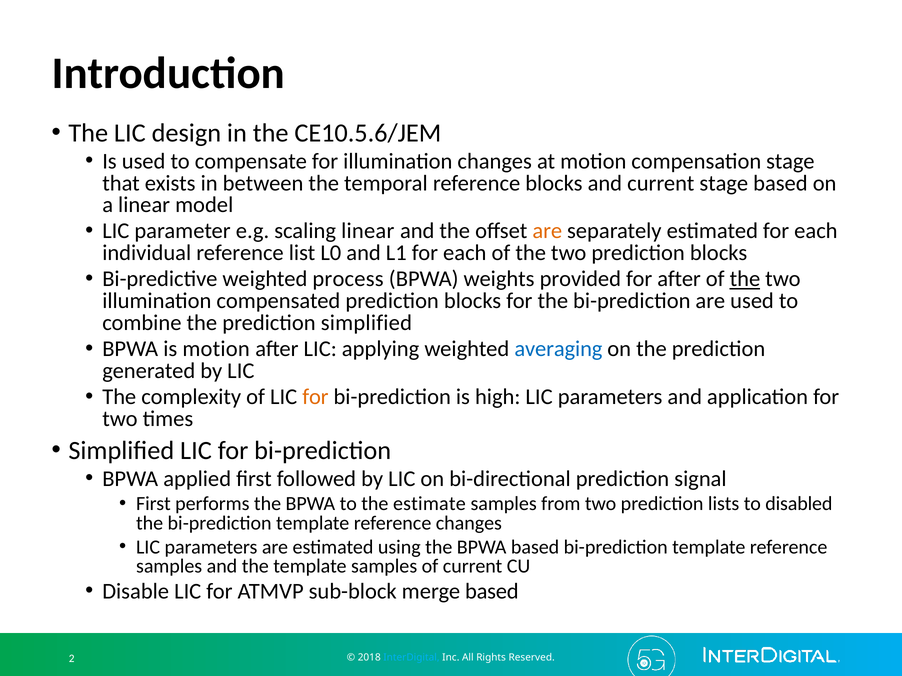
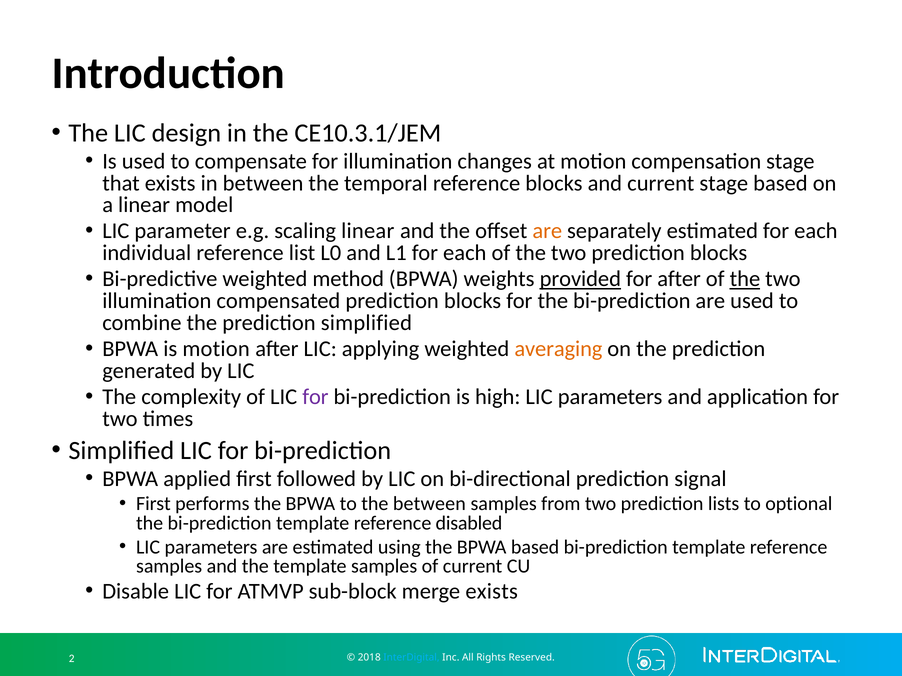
CE10.5.6/JEM: CE10.5.6/JEM -> CE10.3.1/JEM (368, 133)
process: process -> method (348, 279)
provided underline: none -> present (580, 279)
averaging colour: blue -> orange (558, 349)
for colour: orange -> purple (315, 397)
the estimate: estimate -> between (429, 504)
disabled: disabled -> optional (799, 504)
reference changes: changes -> disabled (469, 524)
merge based: based -> exists (492, 592)
